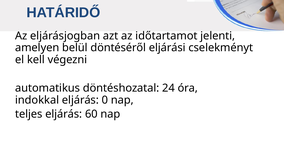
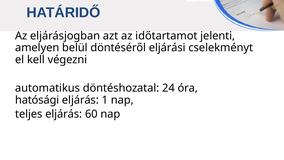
indokkal: indokkal -> hatósági (37, 100)
0: 0 -> 1 (105, 100)
